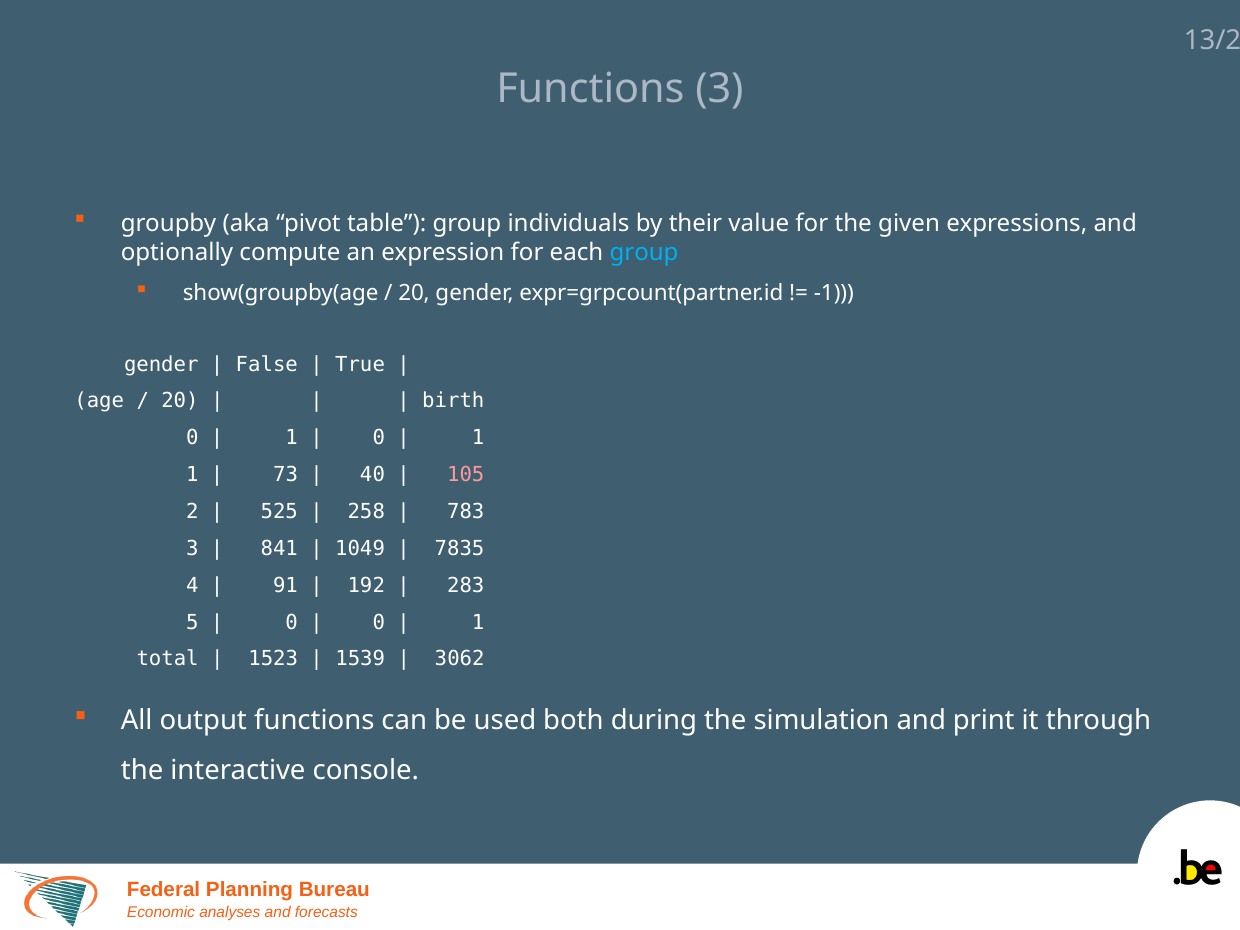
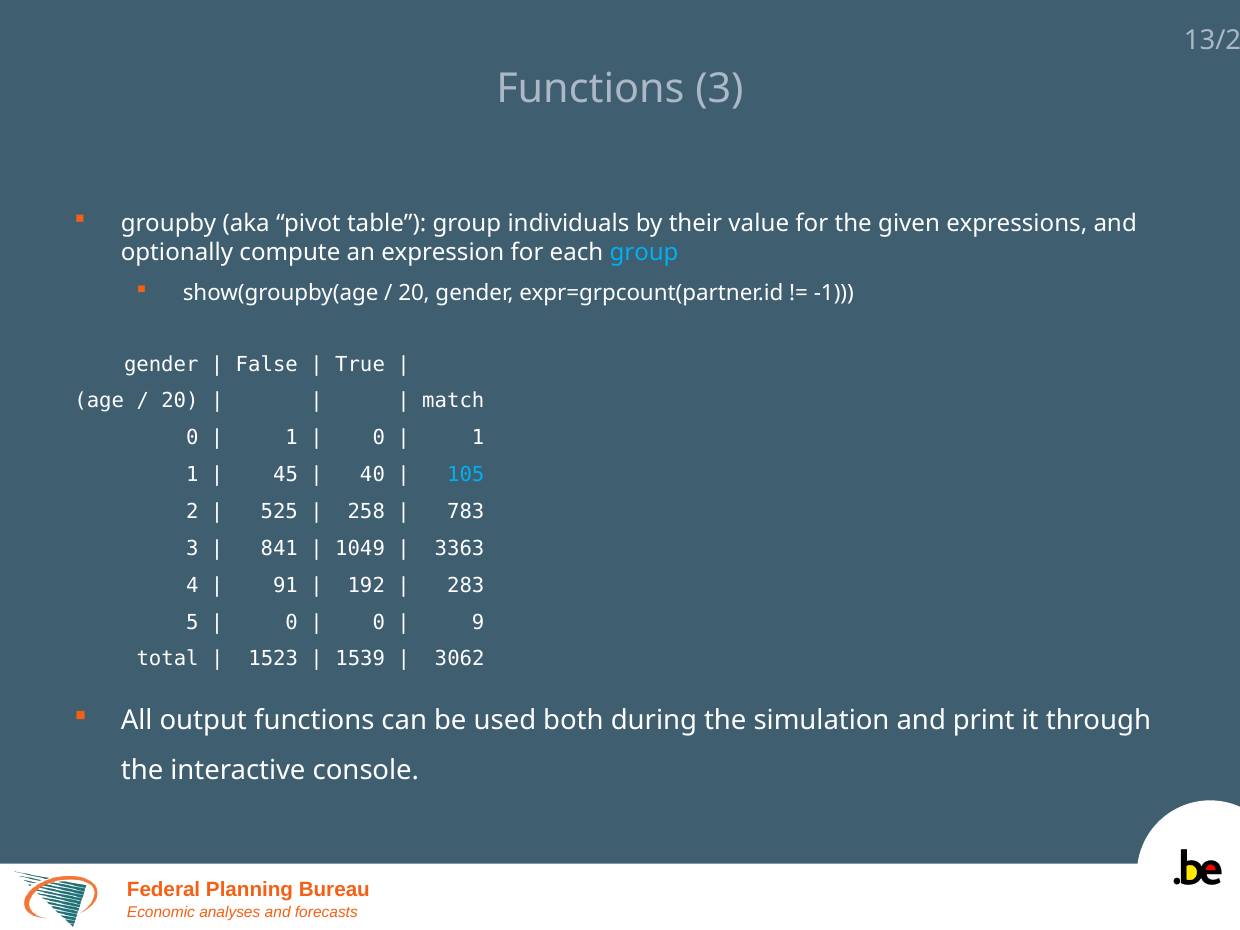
birth: birth -> match (453, 401)
73: 73 -> 45 (286, 475)
105 colour: pink -> light blue (466, 475)
7835: 7835 -> 3363 (460, 549)
1: 1 -> 9 (478, 622)
